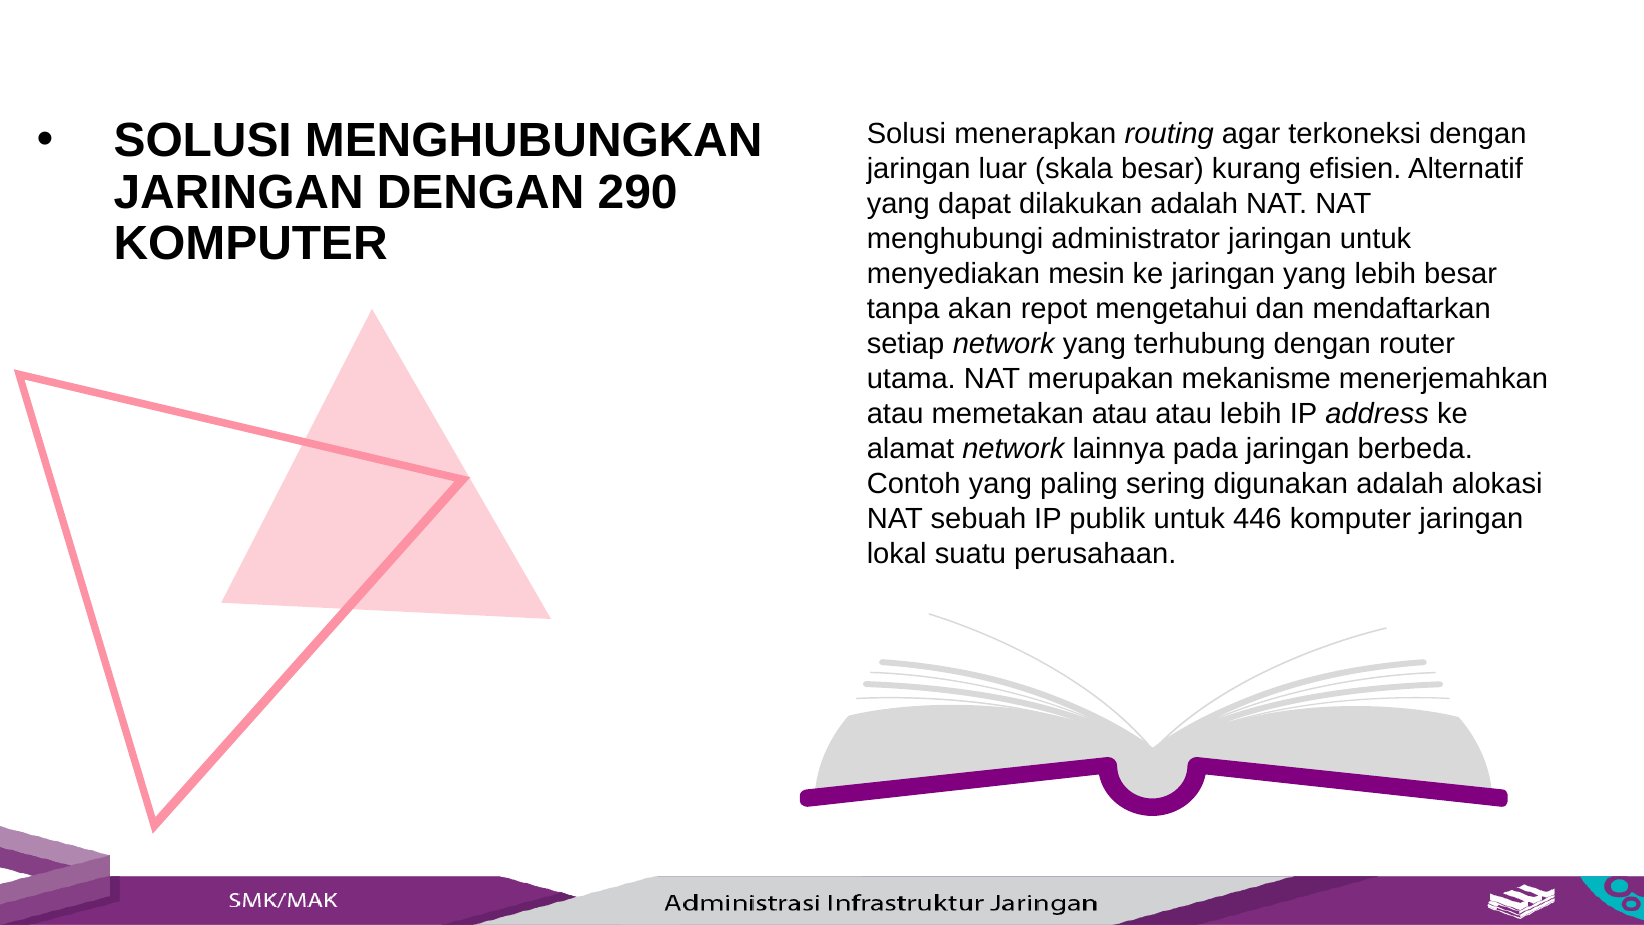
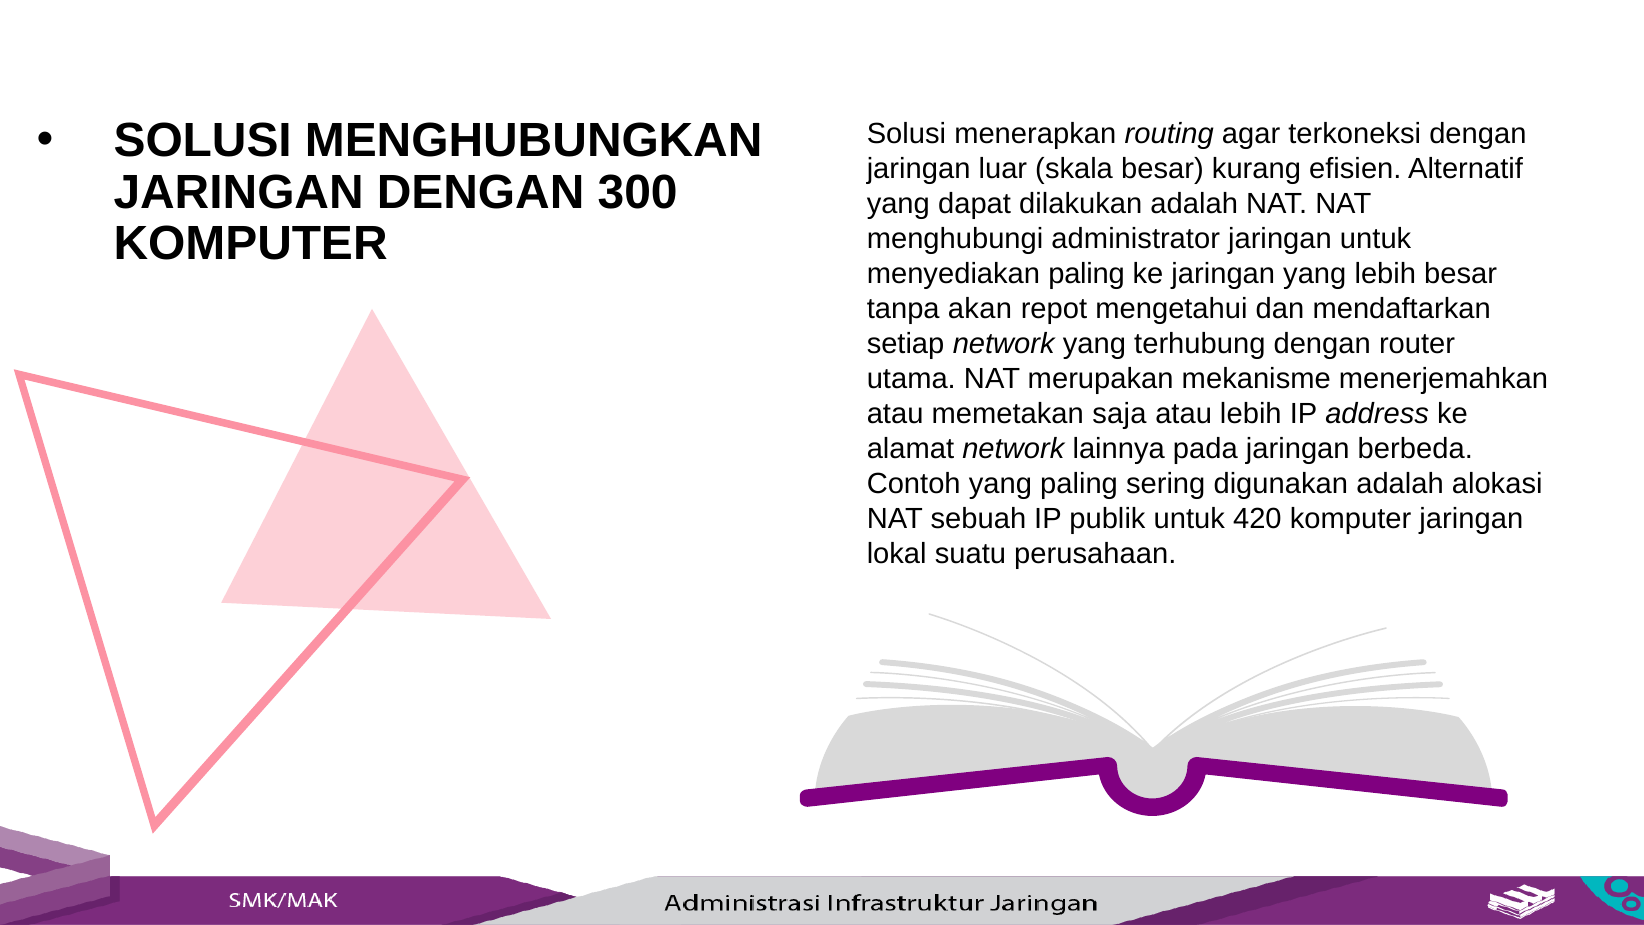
290: 290 -> 300 (638, 192)
menyediakan mesin: mesin -> paling (1087, 274)
memetakan atau: atau -> saja (1119, 414)
446: 446 -> 420 (1257, 519)
